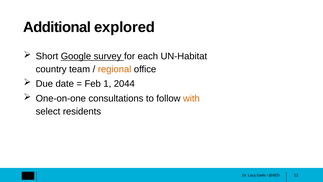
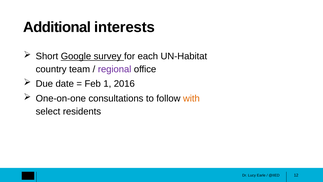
explored: explored -> interests (125, 27)
regional colour: orange -> purple (115, 69)
2044: 2044 -> 2016 (124, 84)
